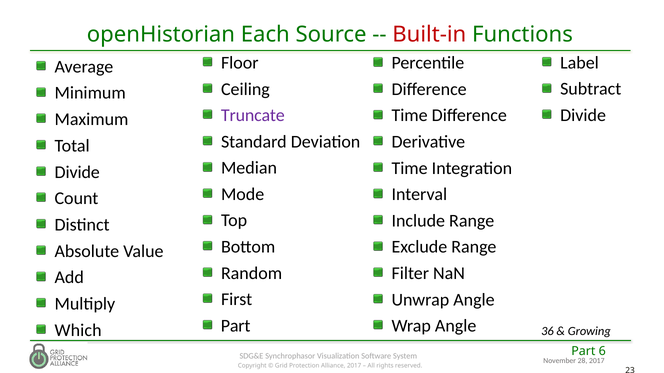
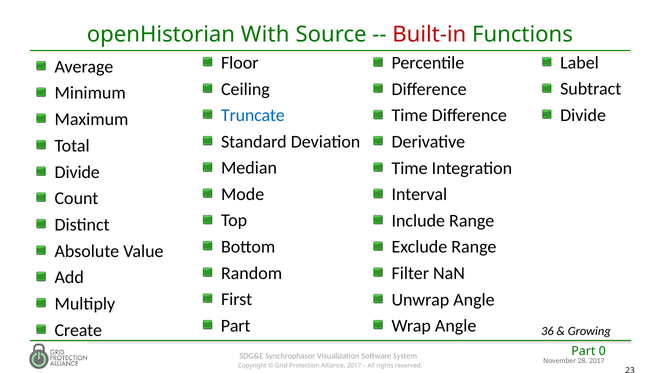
Each: Each -> With (265, 34)
Truncate colour: purple -> blue (253, 116)
Which: Which -> Create (78, 331)
6: 6 -> 0 (602, 351)
